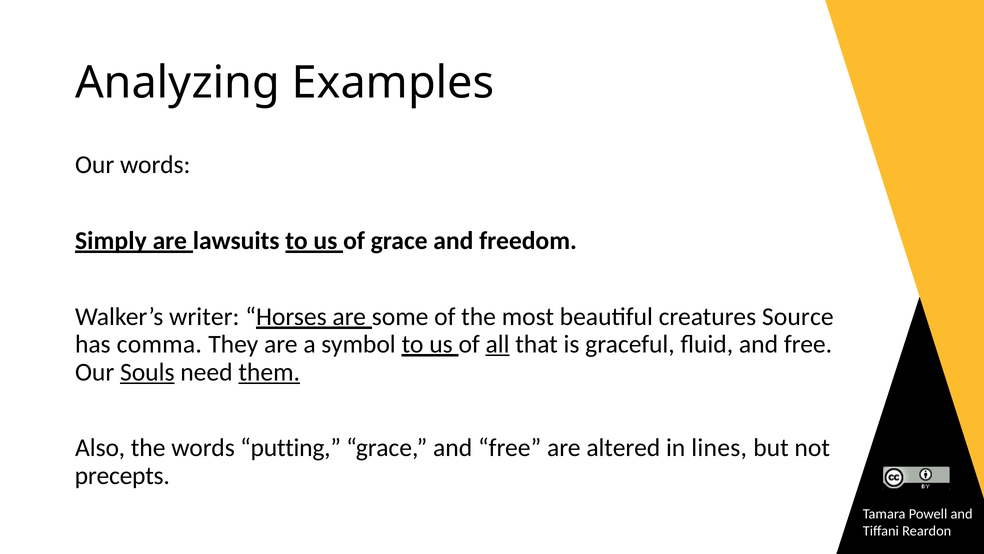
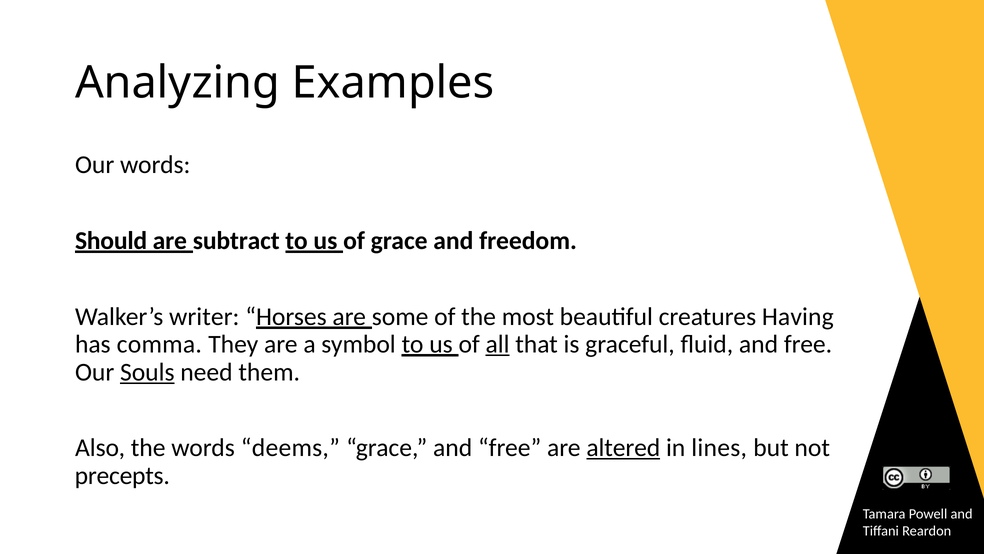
Simply: Simply -> Should (111, 241)
lawsuits: lawsuits -> subtract (236, 241)
Source: Source -> Having (798, 316)
them underline: present -> none (269, 372)
putting: putting -> deems (290, 448)
altered underline: none -> present (623, 448)
